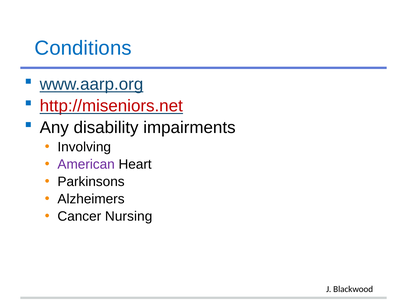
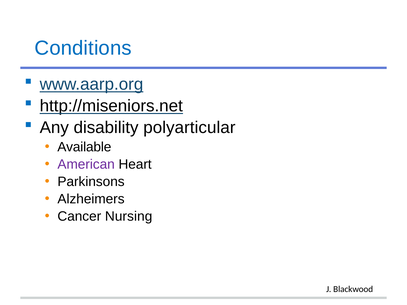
http://miseniors.net colour: red -> black (111, 106)
impairments: impairments -> polyarticular (189, 128)
Involving: Involving -> Available (84, 147)
